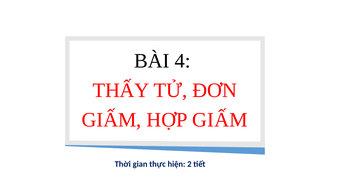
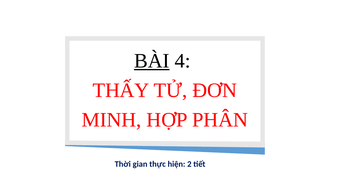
BÀI underline: none -> present (152, 61)
GIẤM: GIẤM -> MINH (112, 120)
HỢP GIẤM: GIẤM -> PHÂN (220, 120)
